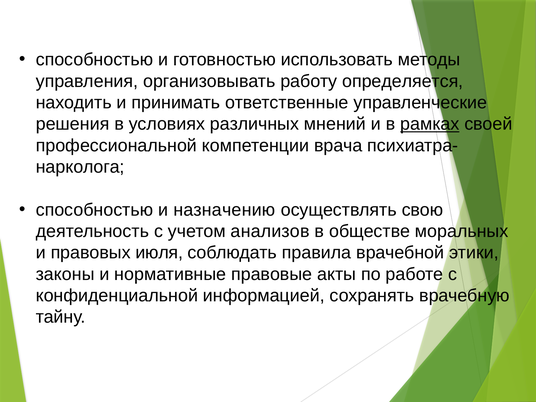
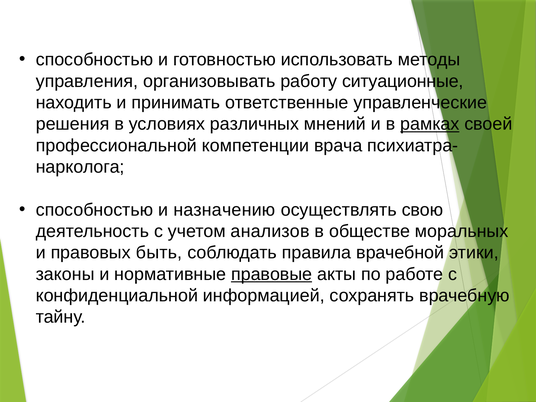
определяется: определяется -> ситуационные (403, 81)
июля: июля -> быть (159, 253)
правовые underline: none -> present (272, 274)
